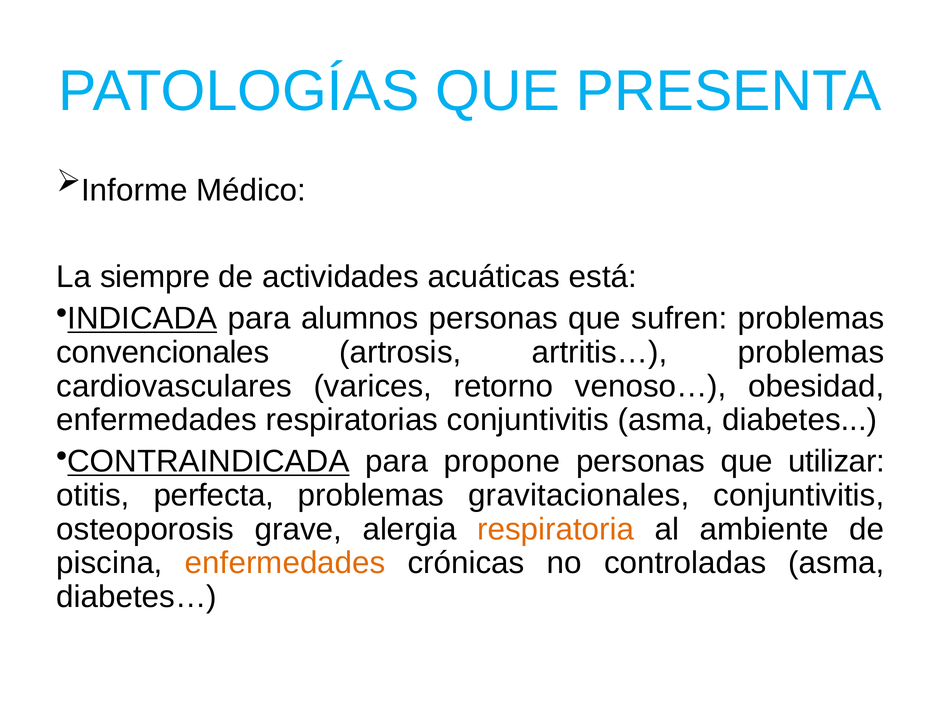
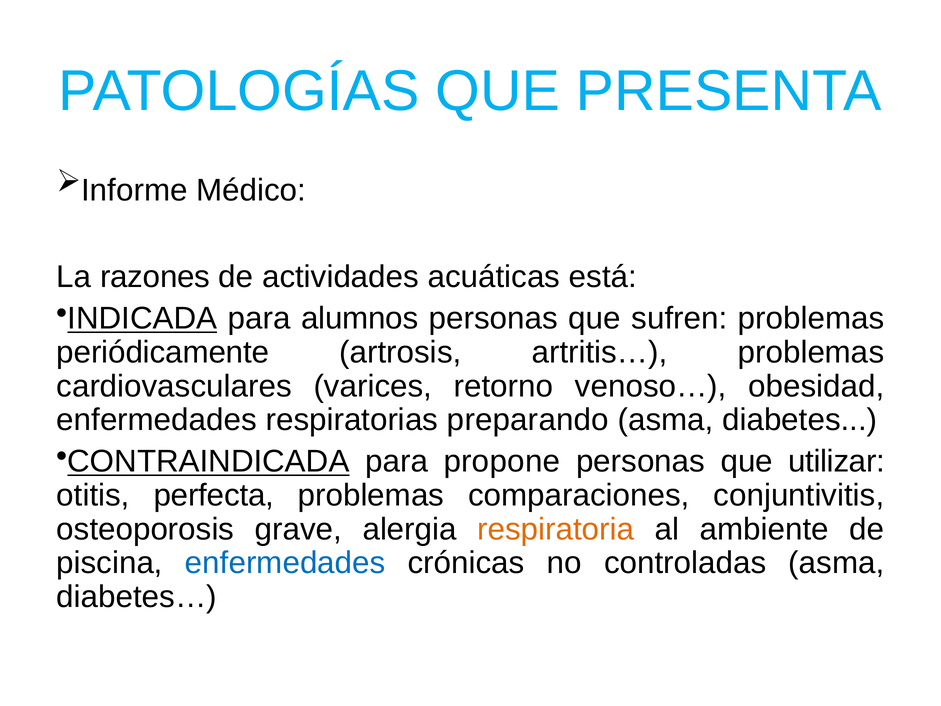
siempre: siempre -> razones (155, 277)
convencionales: convencionales -> periódicamente (163, 352)
respiratorias conjuntivitis: conjuntivitis -> preparando (528, 420)
gravitacionales: gravitacionales -> comparaciones (579, 495)
enfermedades colour: orange -> blue (285, 563)
